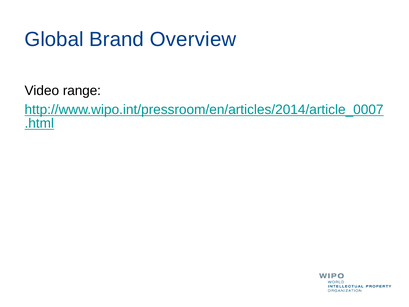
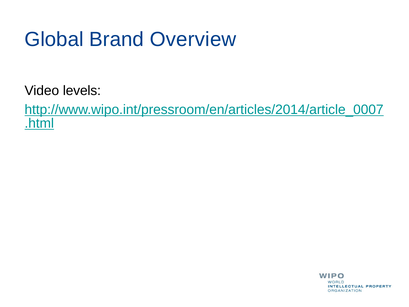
range: range -> levels (82, 91)
